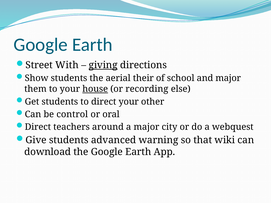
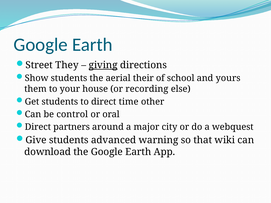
With: With -> They (67, 65)
and major: major -> yours (228, 78)
house underline: present -> none (95, 89)
direct your: your -> time (129, 102)
teachers: teachers -> partners (72, 127)
